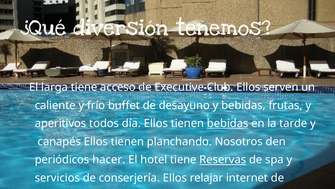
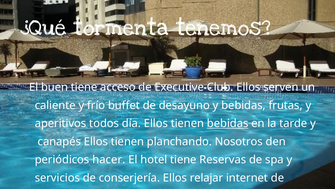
diversión: diversión -> tormenta (121, 27)
larga: larga -> buen (55, 87)
Reservas underline: present -> none (223, 159)
